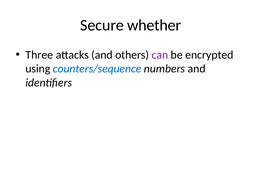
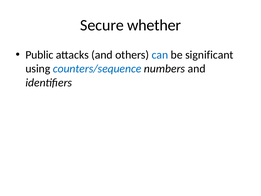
Three: Three -> Public (39, 55)
can colour: purple -> blue (160, 55)
encrypted: encrypted -> significant (209, 55)
